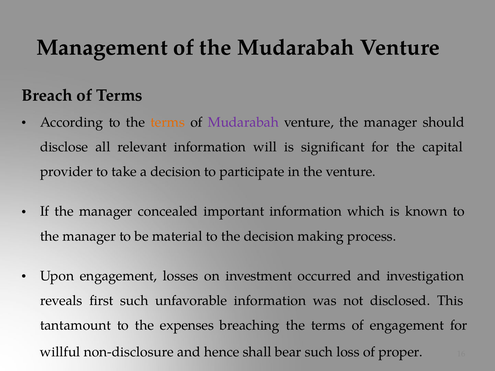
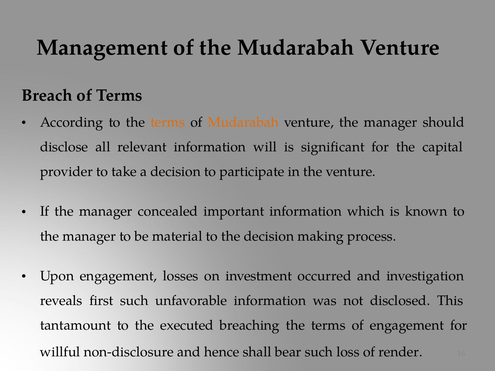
Mudarabah colour: purple -> orange (243, 122)
expenses: expenses -> executed (187, 326)
proper: proper -> render (400, 352)
